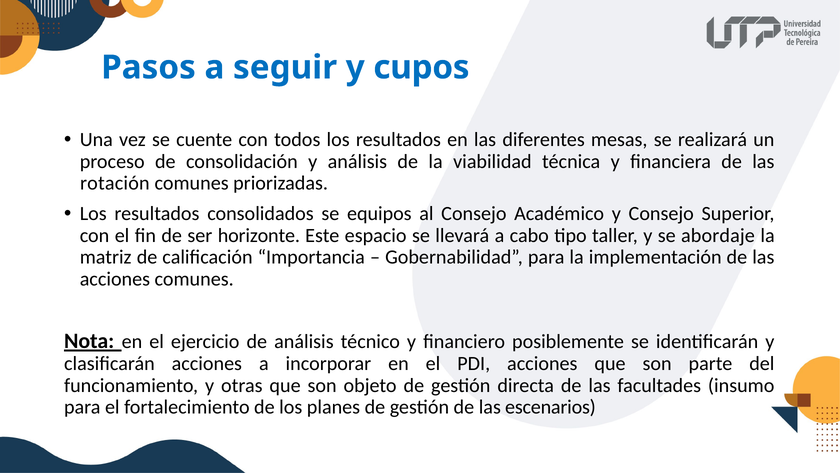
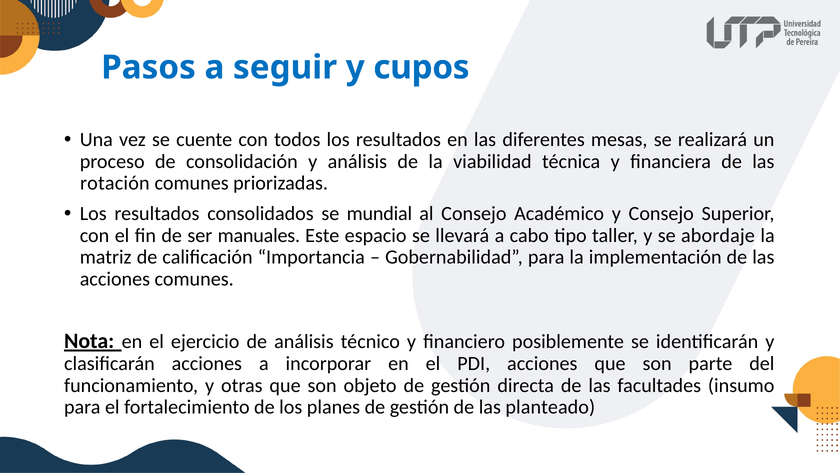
equipos: equipos -> mundial (379, 214)
horizonte: horizonte -> manuales (259, 235)
escenarios: escenarios -> planteado (550, 407)
